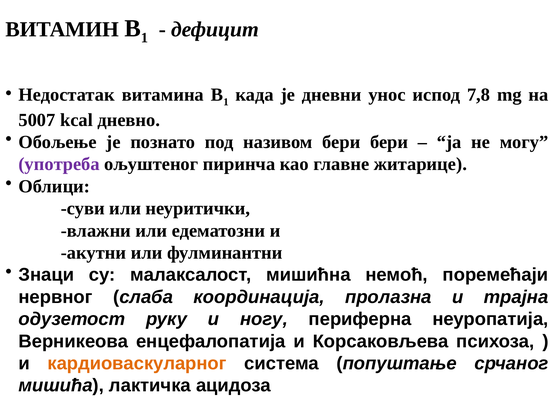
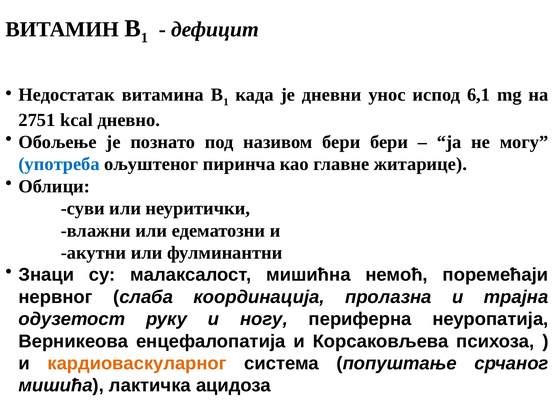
7,8: 7,8 -> 6,1 (479, 95)
5007: 5007 -> 2751 (37, 120)
употреба colour: purple -> blue (59, 164)
